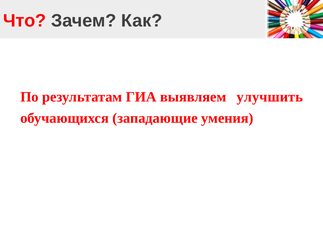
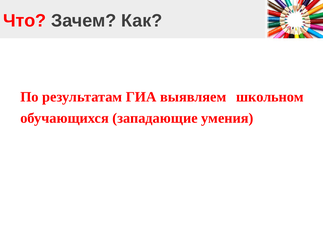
улучшить: улучшить -> школьном (270, 97)
